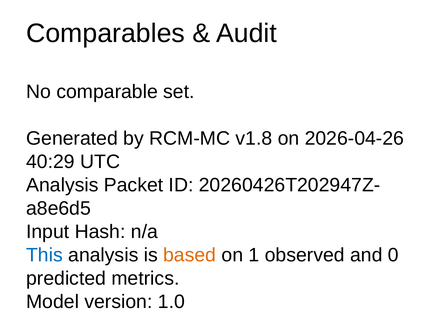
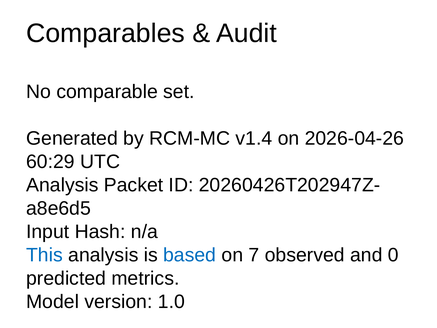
v1.8: v1.8 -> v1.4 (254, 138)
40:29: 40:29 -> 60:29 (50, 162)
based colour: orange -> blue (190, 255)
1: 1 -> 7 (254, 255)
